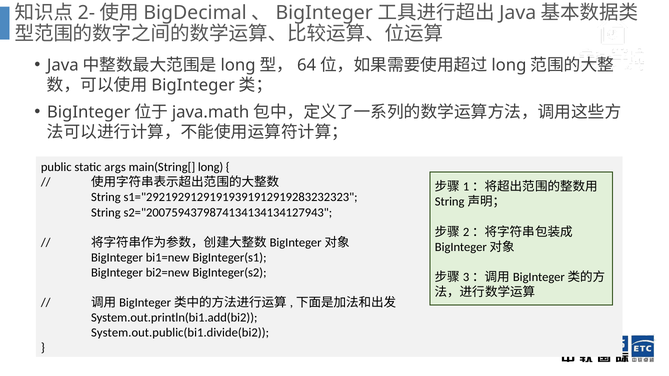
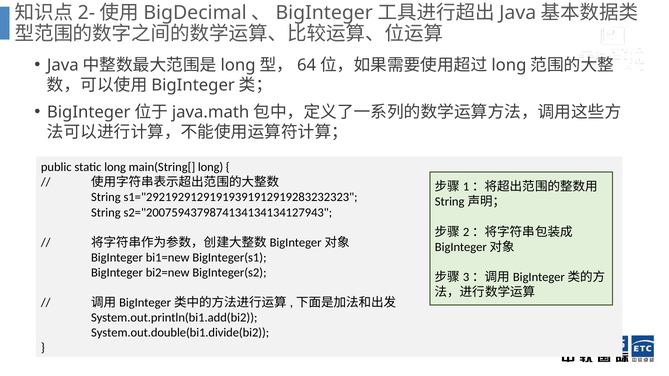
static args: args -> long (115, 167)
System.out.public(bi1.divide(bi2: System.out.public(bi1.divide(bi2 -> System.out.double(bi1.divide(bi2 (180, 333)
